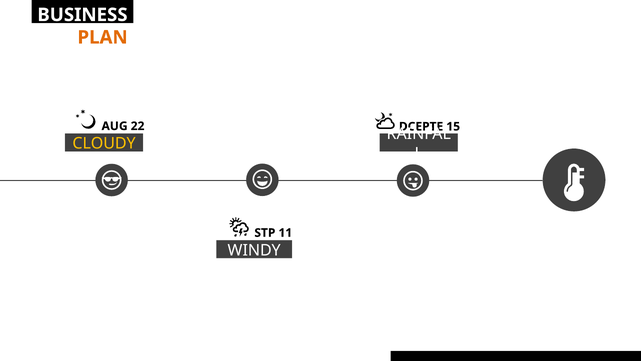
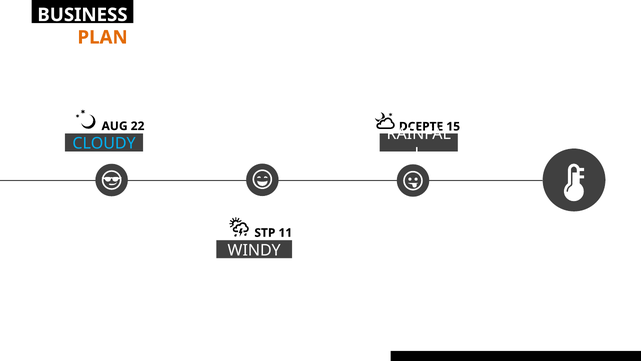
CLOUDY colour: yellow -> light blue (104, 143)
